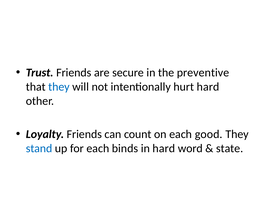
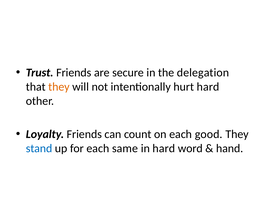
preventive: preventive -> delegation (203, 72)
they colour: blue -> orange (59, 87)
binds: binds -> same (125, 148)
state: state -> hand (230, 148)
